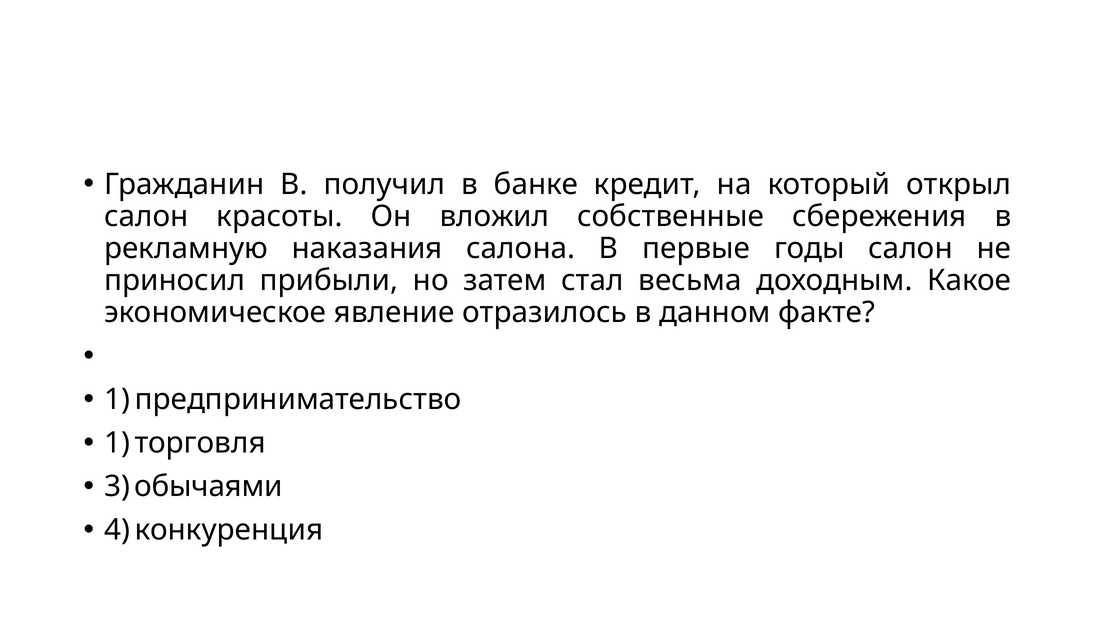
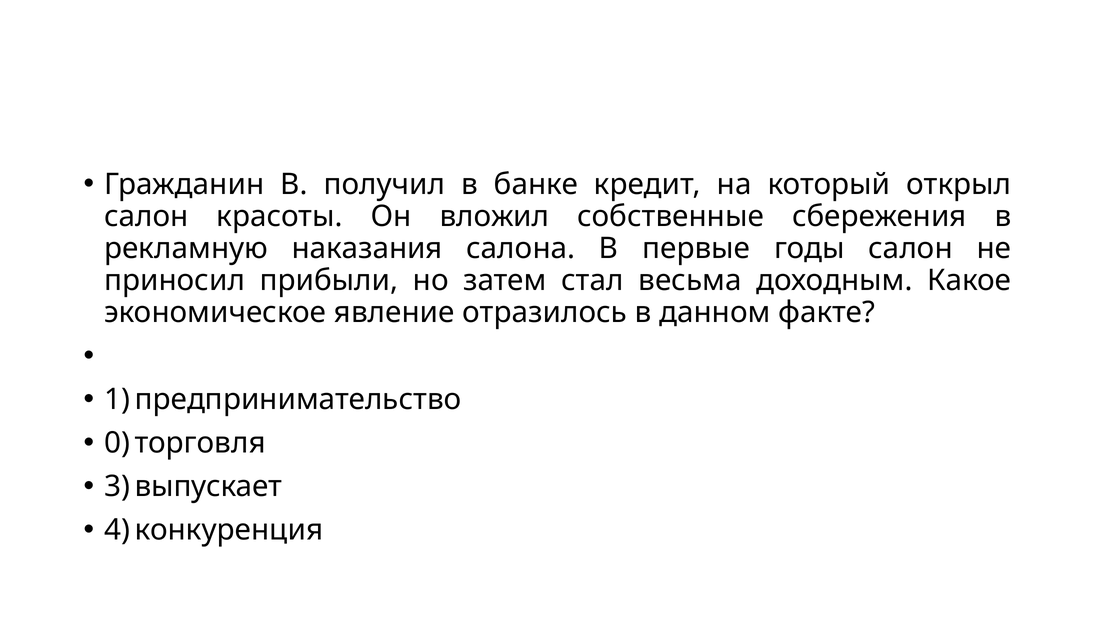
1: 1 -> 0 (117, 443)
обычаями: обычаями -> выпускает (208, 486)
